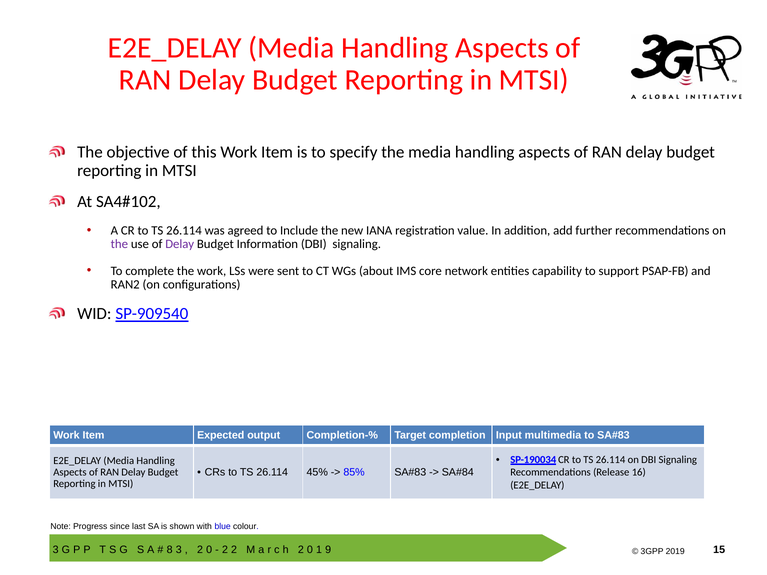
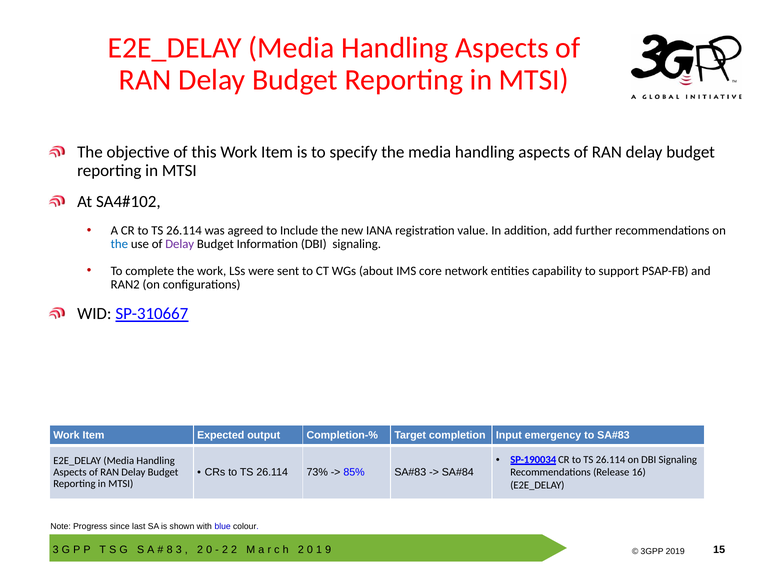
the colour: purple -> blue (119, 244)
SP-909540: SP-909540 -> SP-310667 (152, 314)
multimedia: multimedia -> emergency (553, 436)
45%: 45% -> 73% (317, 472)
